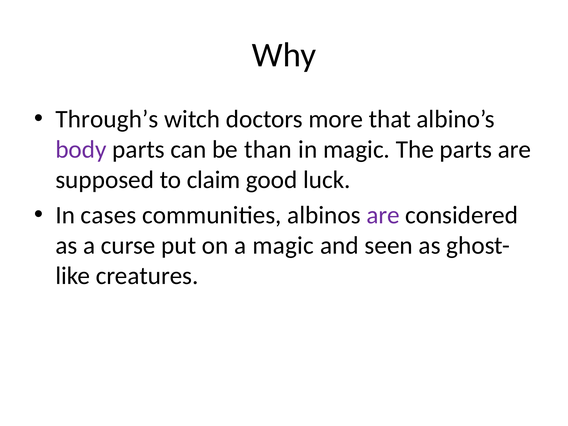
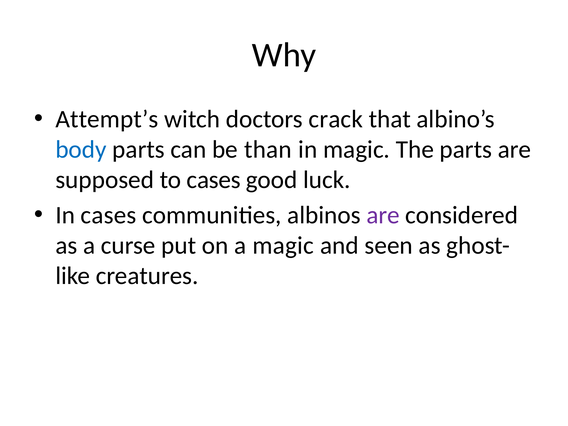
Through’s: Through’s -> Attempt’s (107, 119)
more: more -> crack (336, 119)
body colour: purple -> blue (81, 149)
to claim: claim -> cases (214, 180)
